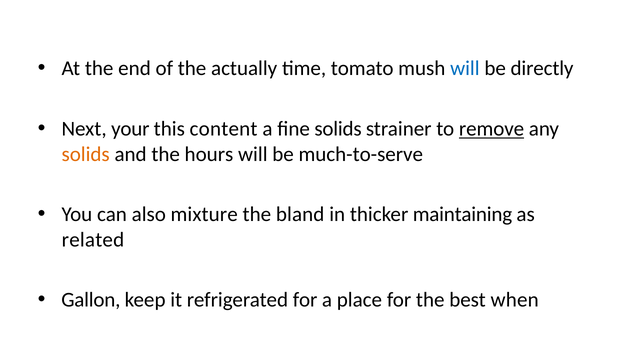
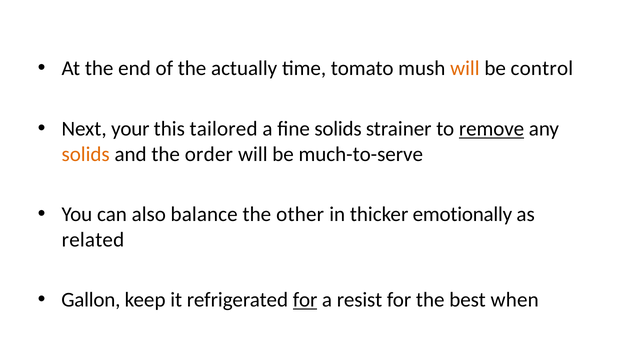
will colour: blue -> orange (465, 69)
directly: directly -> control (542, 69)
content: content -> tailored (224, 129)
hours: hours -> order (209, 154)
mixture: mixture -> balance (204, 214)
bland: bland -> other (300, 214)
maintaining: maintaining -> emotionally (462, 214)
for underline: none -> present (305, 300)
place: place -> resist (359, 300)
